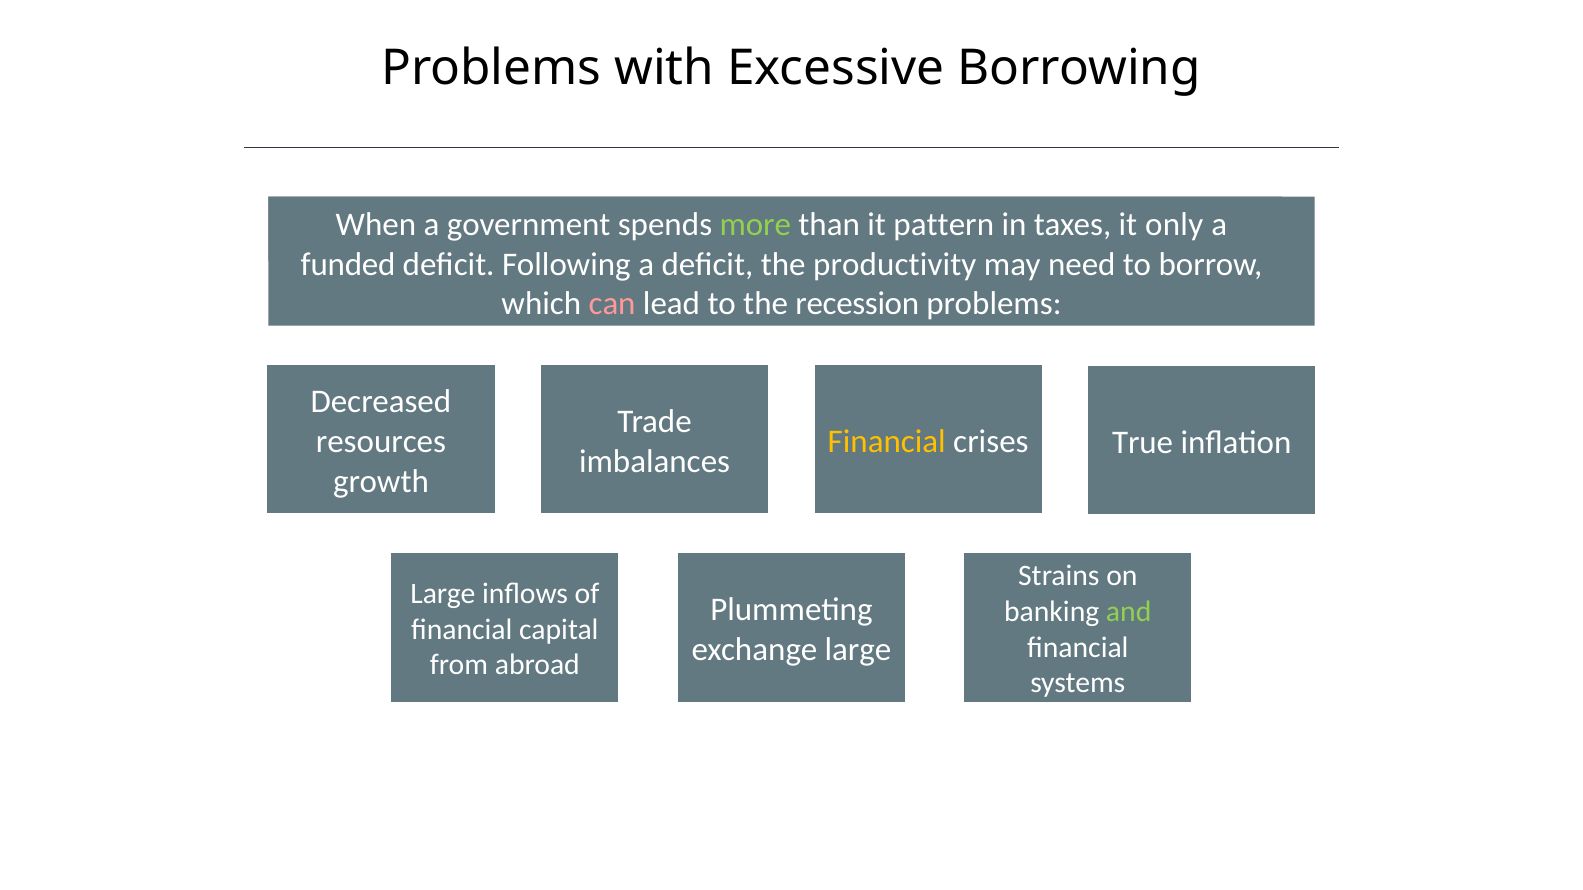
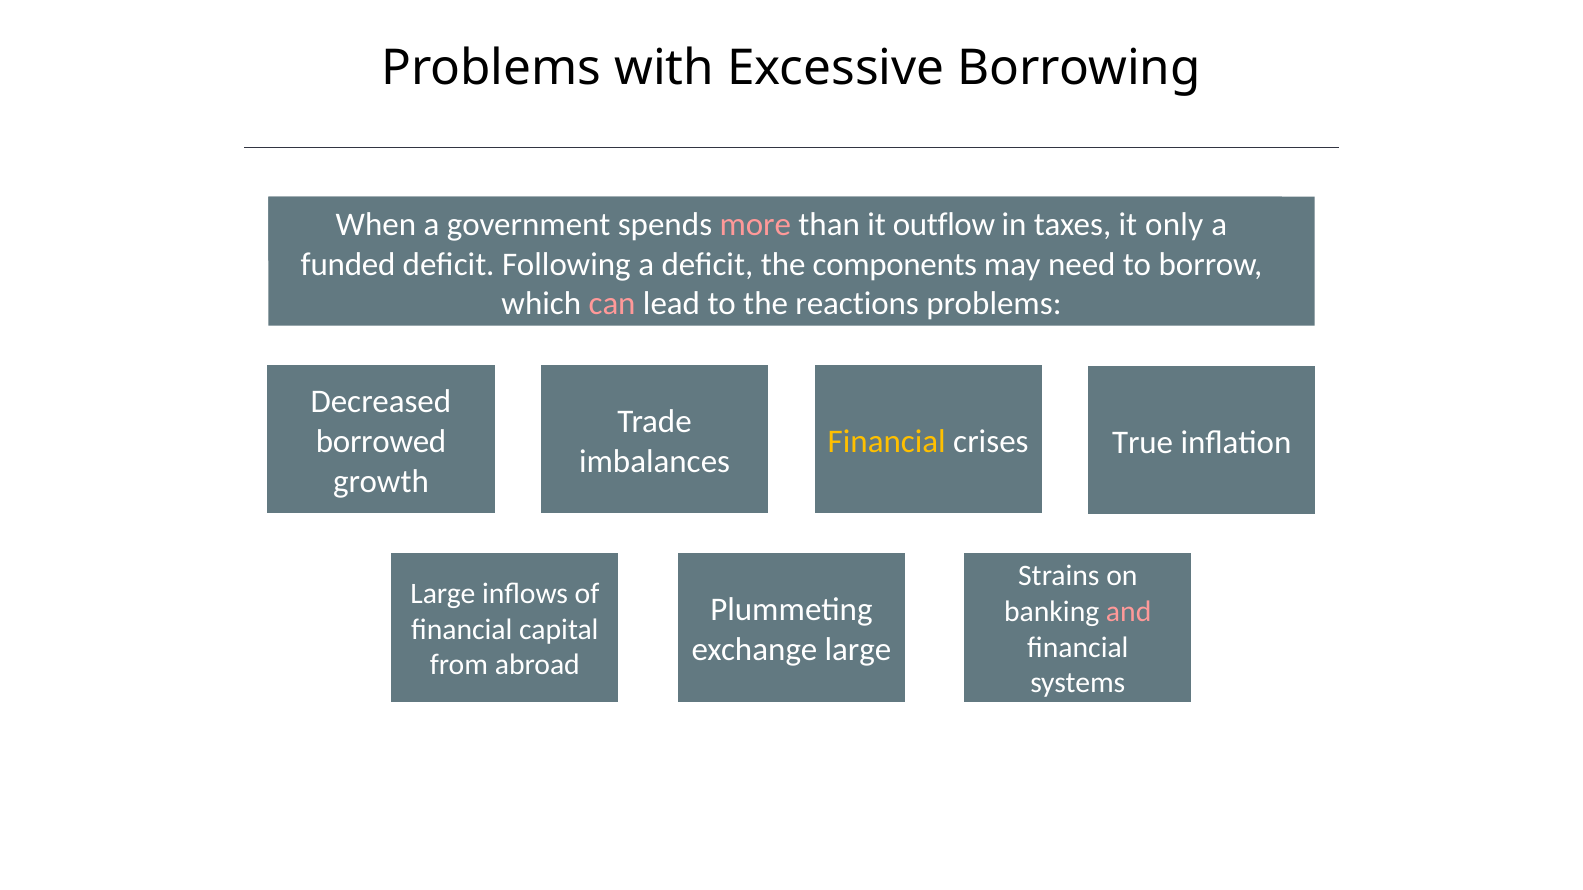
more colour: light green -> pink (755, 225)
pattern: pattern -> outflow (944, 225)
productivity: productivity -> components (895, 264)
recession: recession -> reactions (857, 304)
resources: resources -> borrowed (381, 442)
and colour: light green -> pink (1129, 612)
